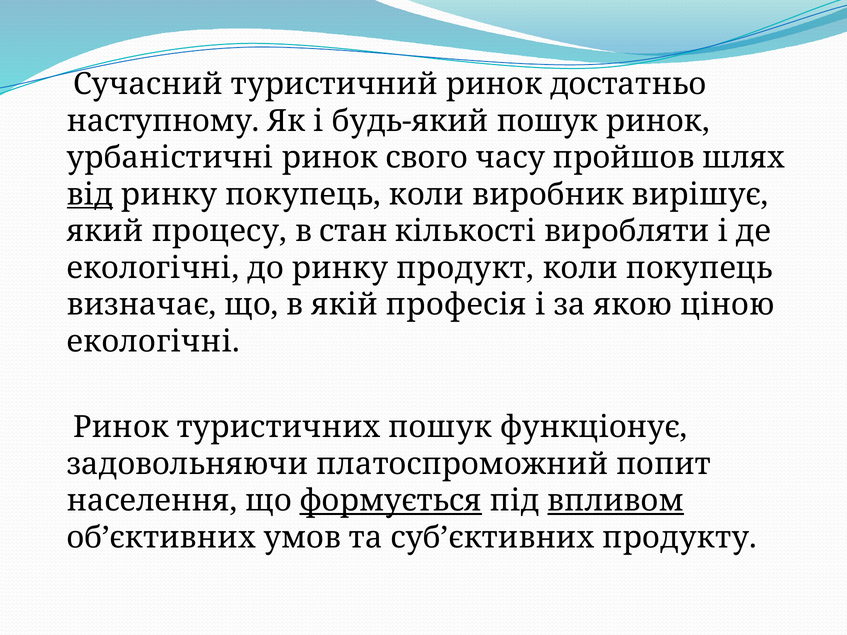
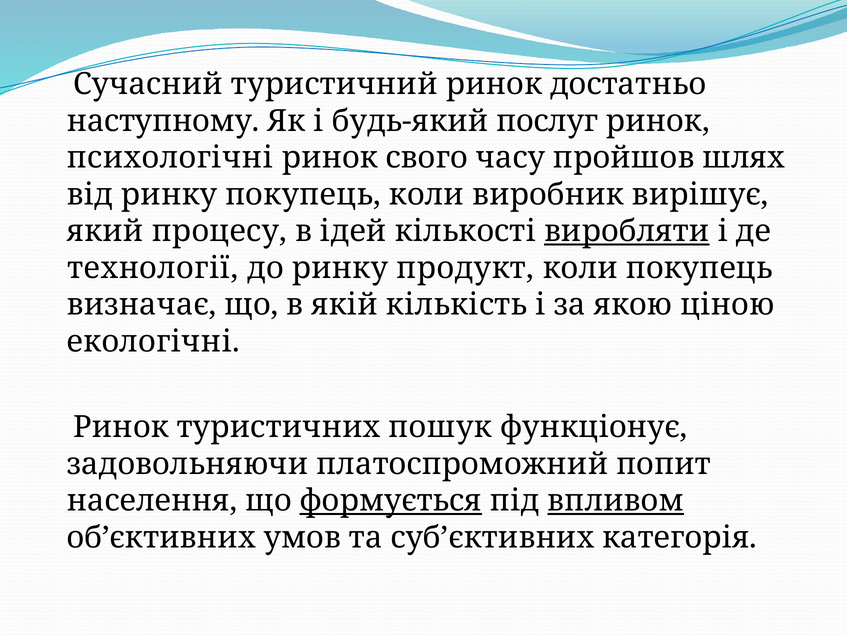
будь-який пошук: пошук -> послуг (547, 121)
урбаністичні: урбаністичні -> психологічні (170, 158)
від underline: present -> none (90, 195)
стан: стан -> ідей (353, 231)
виробляти underline: none -> present (627, 231)
екологічні: екологічні -> технології (153, 268)
професія: професія -> кількість (456, 305)
продукту: продукту -> категорія (680, 538)
